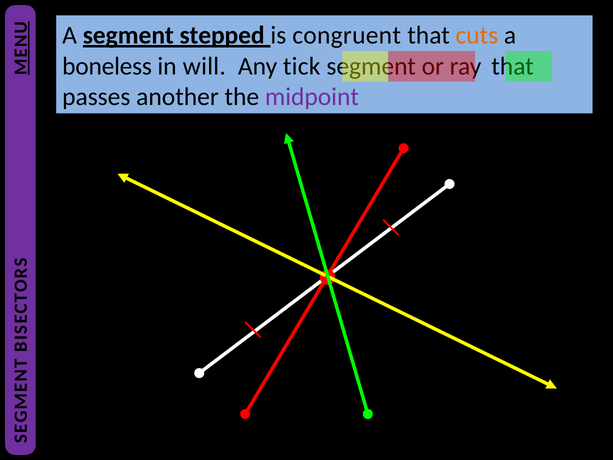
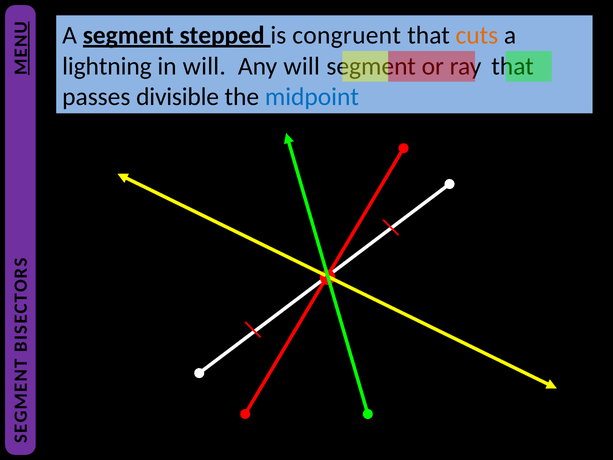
boneless: boneless -> lightning (107, 66)
Any tick: tick -> will (302, 66)
another: another -> divisible (178, 97)
midpoint colour: purple -> blue (312, 97)
